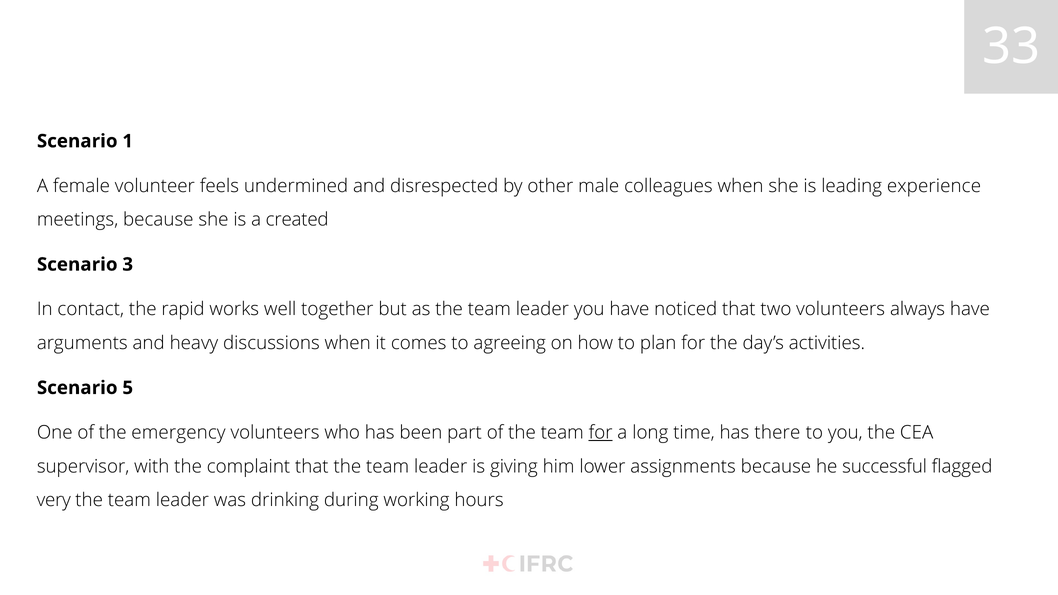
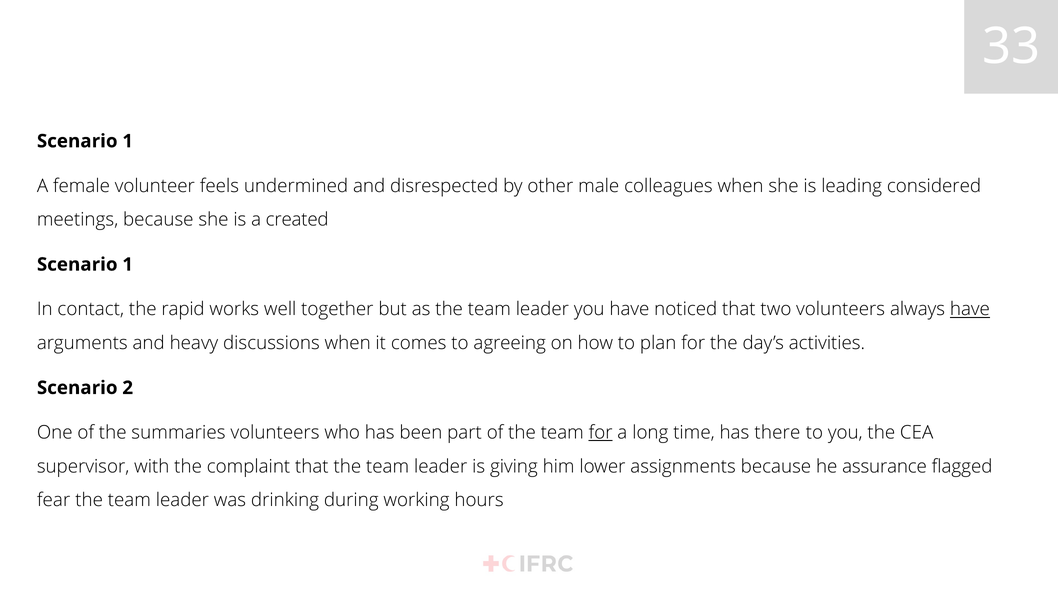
experience: experience -> considered (934, 186)
3: 3 -> 1 (128, 265)
have underline: none -> present (970, 309)
5: 5 -> 2 (128, 388)
emergency: emergency -> summaries (178, 433)
successful: successful -> assurance (885, 466)
very: very -> fear (54, 500)
